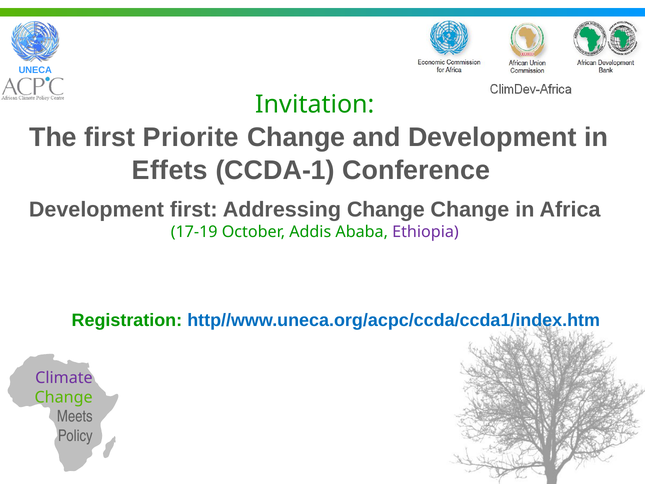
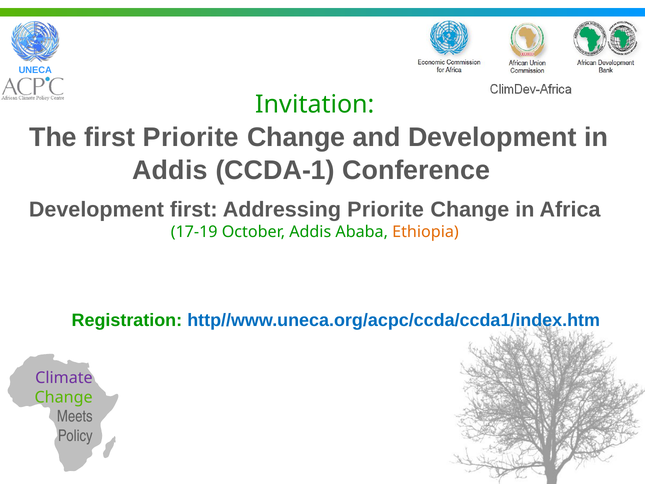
Effets: Effets -> Addis (170, 170)
Addressing Change: Change -> Priorite (386, 210)
Ethiopia colour: purple -> orange (425, 232)
